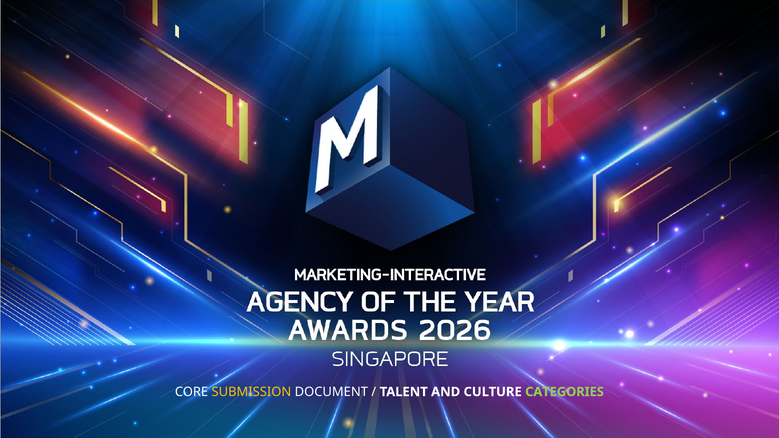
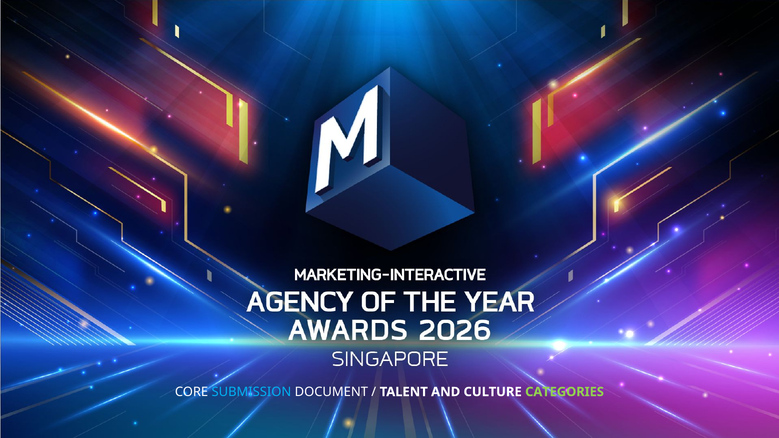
SUBMISSION colour: yellow -> light blue (251, 392)
